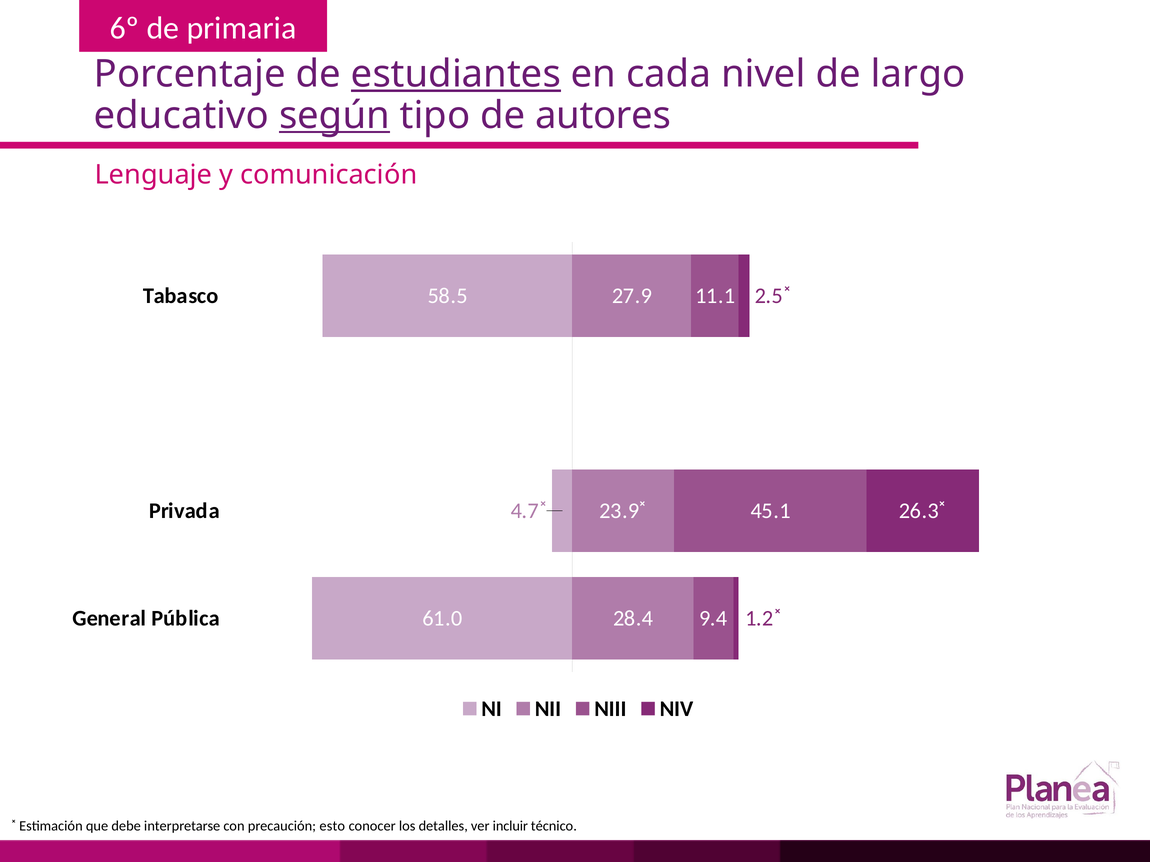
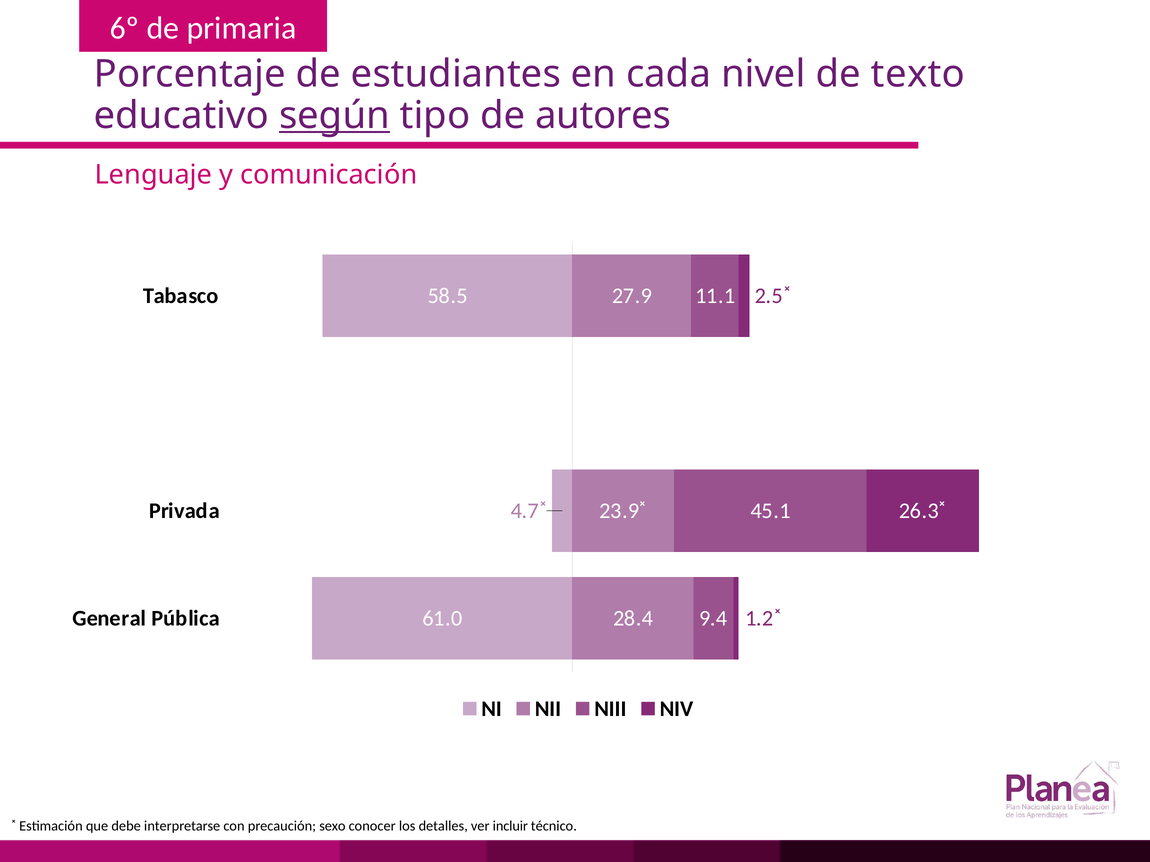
estudiantes underline: present -> none (456, 74)
largo: largo -> texto (918, 74)
esto: esto -> sexo (332, 827)
